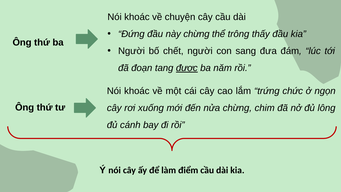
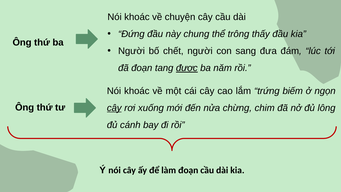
này chừng: chừng -> chung (196, 34)
chức: chức -> biếm (293, 91)
cây underline: none -> present (114, 108)
làm điểm: điểm -> đoạn (188, 170)
